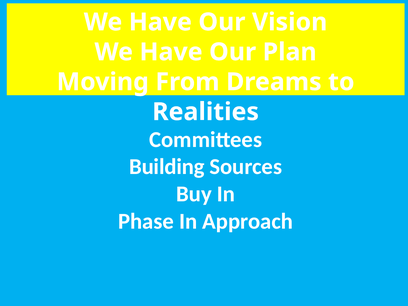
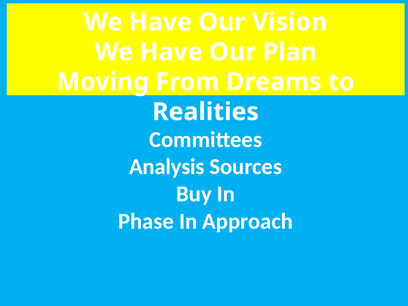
Building: Building -> Analysis (167, 167)
